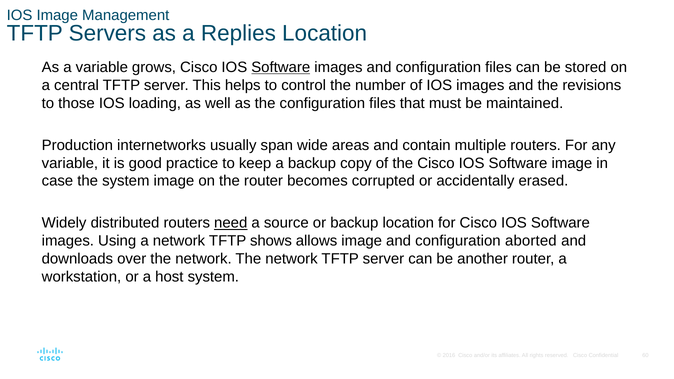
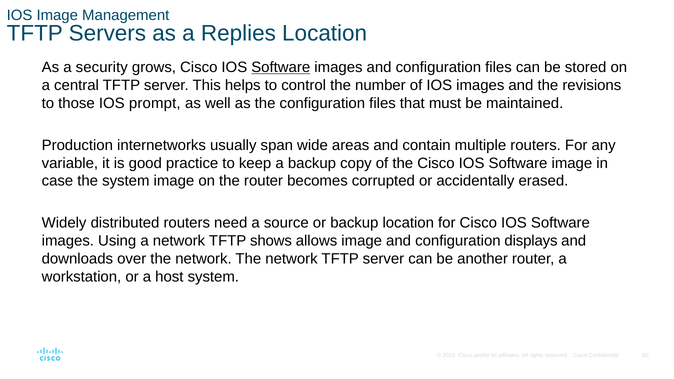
a variable: variable -> security (102, 67)
loading: loading -> prompt (155, 103)
need underline: present -> none (231, 223)
aborted: aborted -> displays (531, 241)
